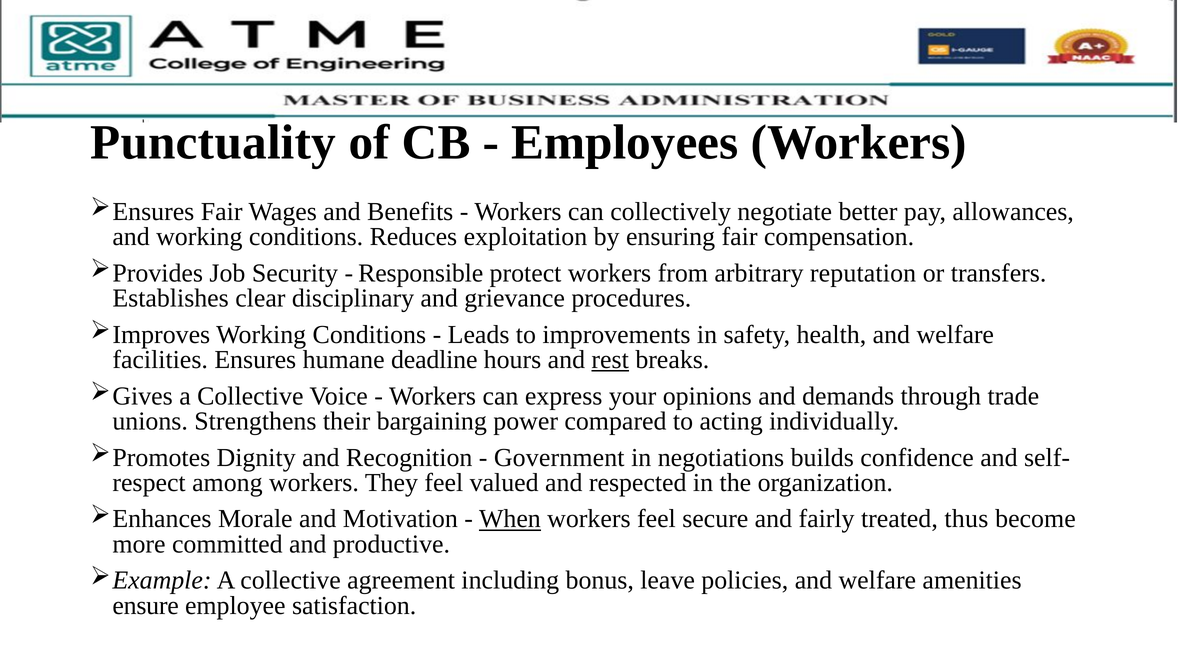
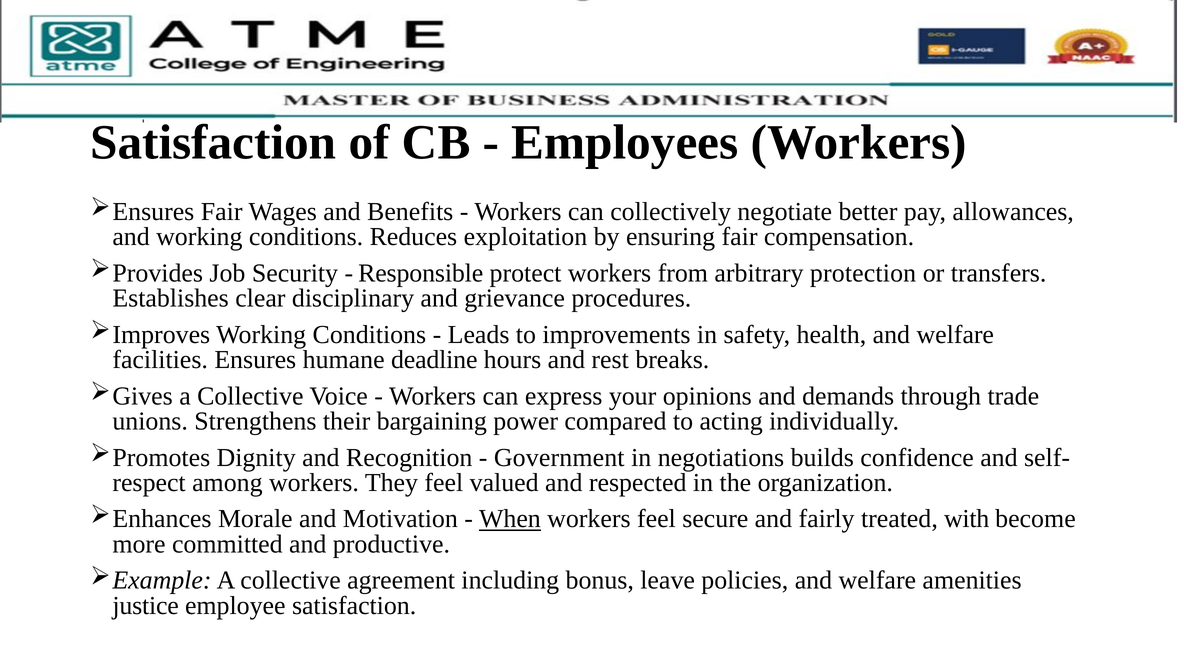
Punctuality: Punctuality -> Satisfaction (213, 142)
reputation: reputation -> protection (863, 273)
rest underline: present -> none (610, 360)
thus: thus -> with (967, 519)
ensure: ensure -> justice (146, 605)
